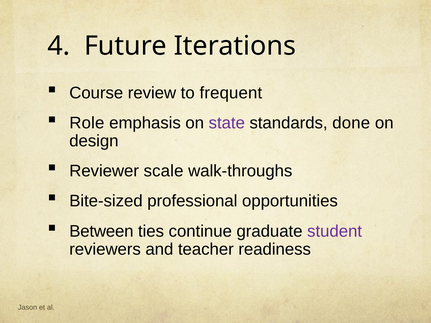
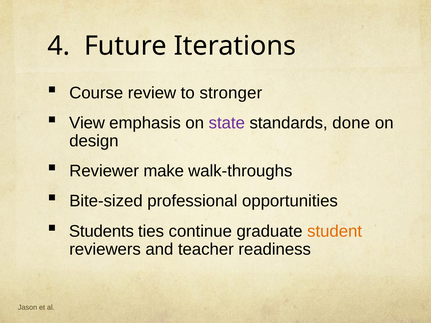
frequent: frequent -> stronger (231, 93)
Role: Role -> View (87, 123)
scale: scale -> make (164, 171)
Between: Between -> Students (101, 231)
student colour: purple -> orange (335, 231)
